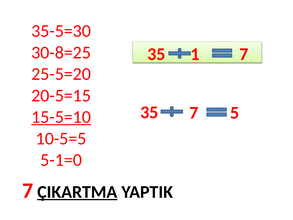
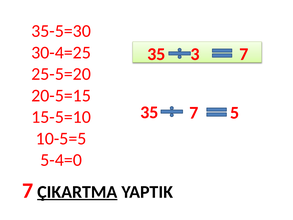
30-8=25: 30-8=25 -> 30-4=25 (61, 52)
1: 1 -> 3 (195, 54)
15-5=10 underline: present -> none (61, 117)
5-1=0: 5-1=0 -> 5-4=0 (61, 160)
